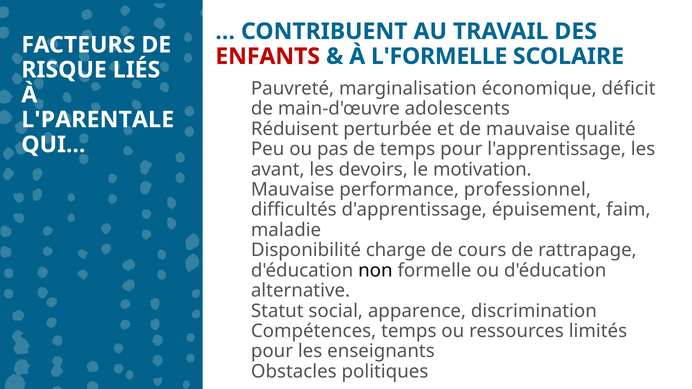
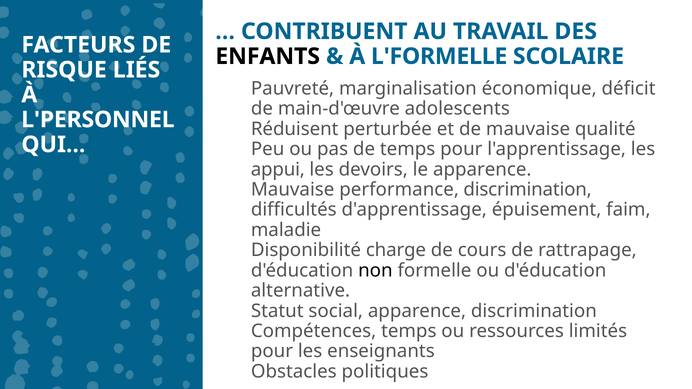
ENFANTS colour: red -> black (268, 56)
L'PARENTALE: L'PARENTALE -> L'PERSONNEL (98, 120)
avant: avant -> appui (278, 169)
le motivation: motivation -> apparence (482, 169)
performance professionnel: professionnel -> discrimination (528, 190)
